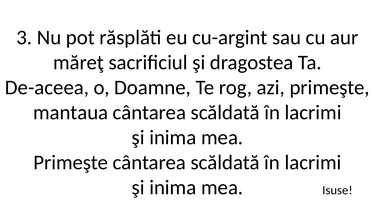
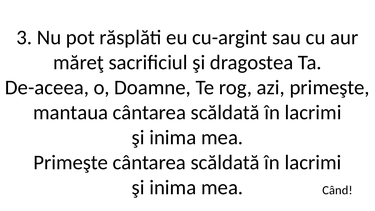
Isuse: Isuse -> Când (337, 190)
